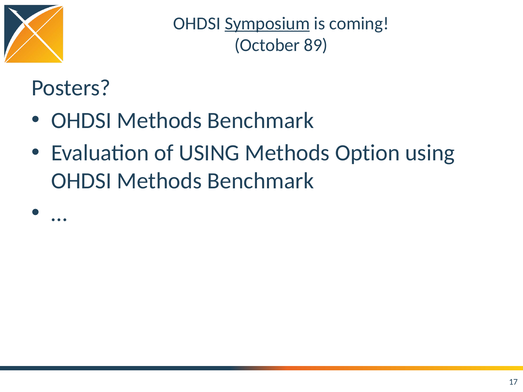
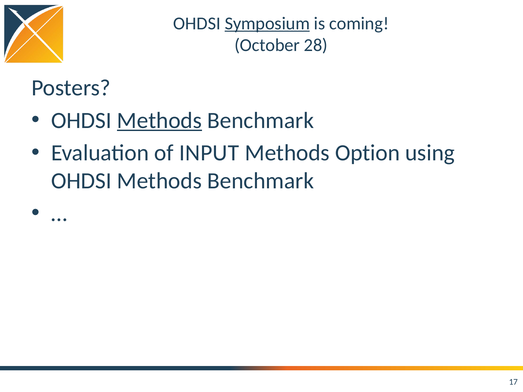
89: 89 -> 28 (316, 45)
Methods underline: none -> present (159, 120)
of USING: USING -> INPUT (209, 153)
